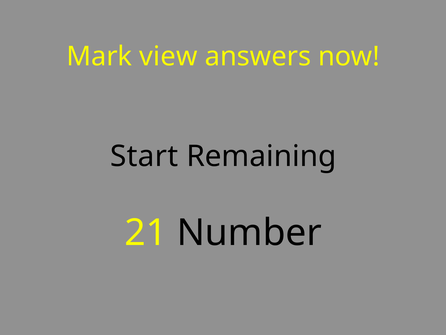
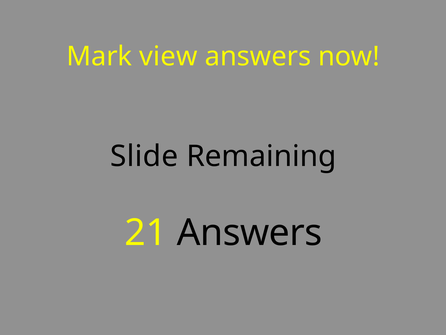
Start: Start -> Slide (144, 156)
21 Number: Number -> Answers (250, 233)
